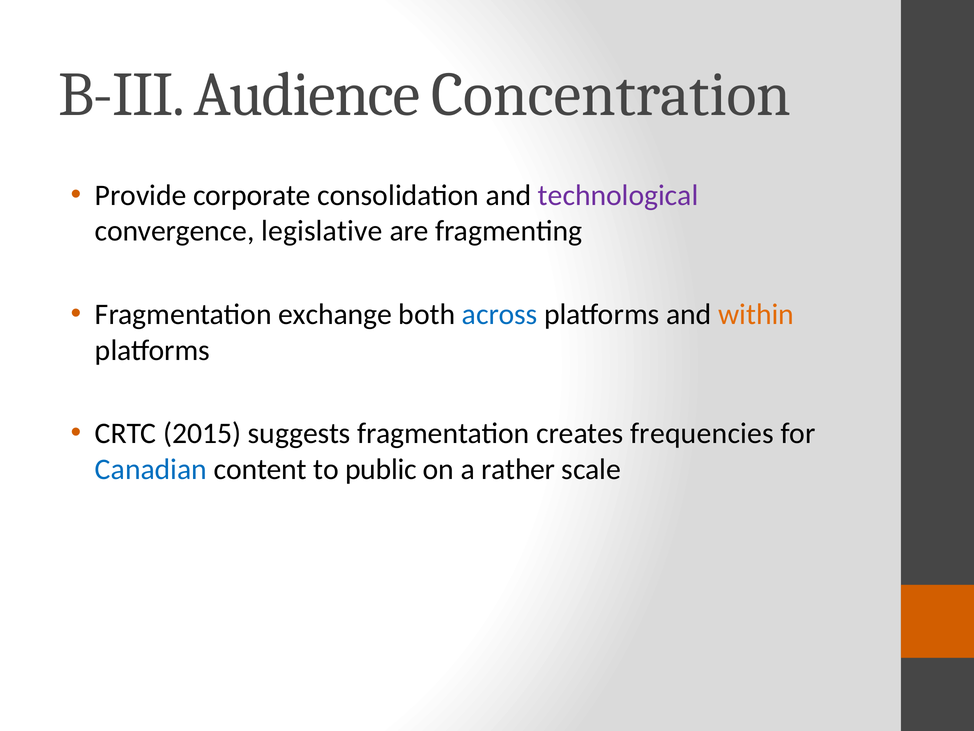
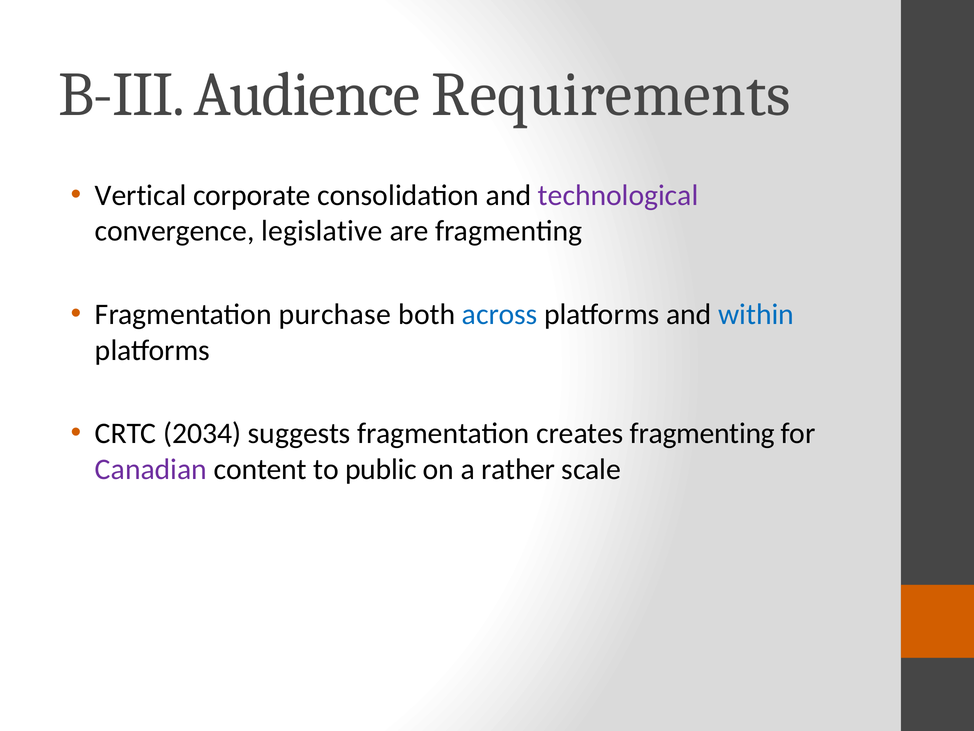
Concentration: Concentration -> Requirements (611, 94)
Provide: Provide -> Vertical (141, 195)
exchange: exchange -> purchase (335, 314)
within colour: orange -> blue (756, 314)
2015: 2015 -> 2034 (202, 433)
creates frequencies: frequencies -> fragmenting (702, 433)
Canadian colour: blue -> purple (151, 469)
